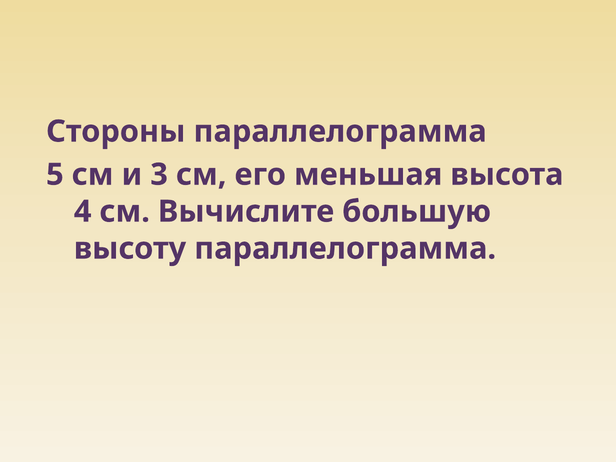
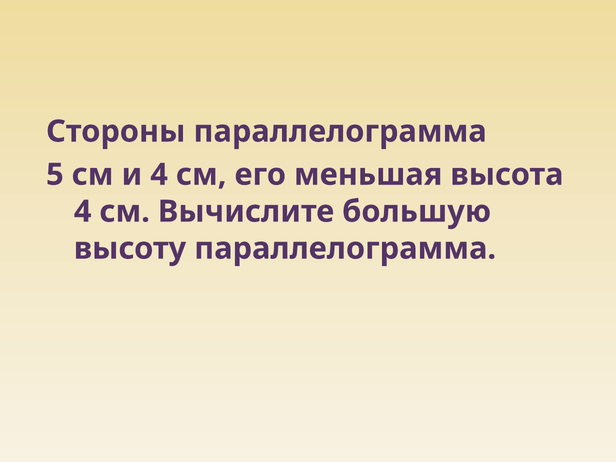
и 3: 3 -> 4 (159, 175)
